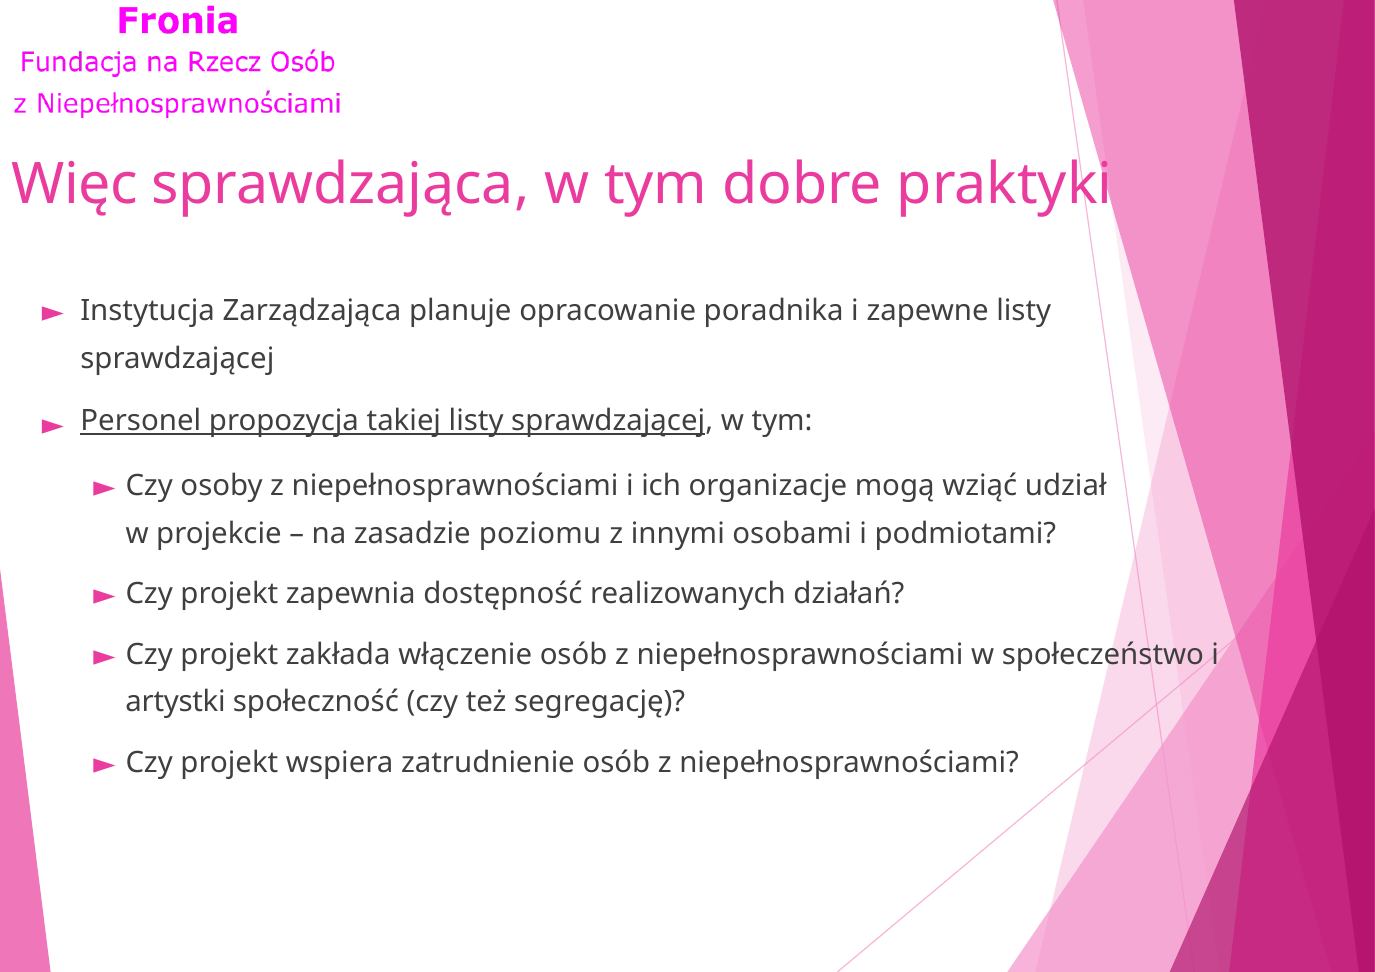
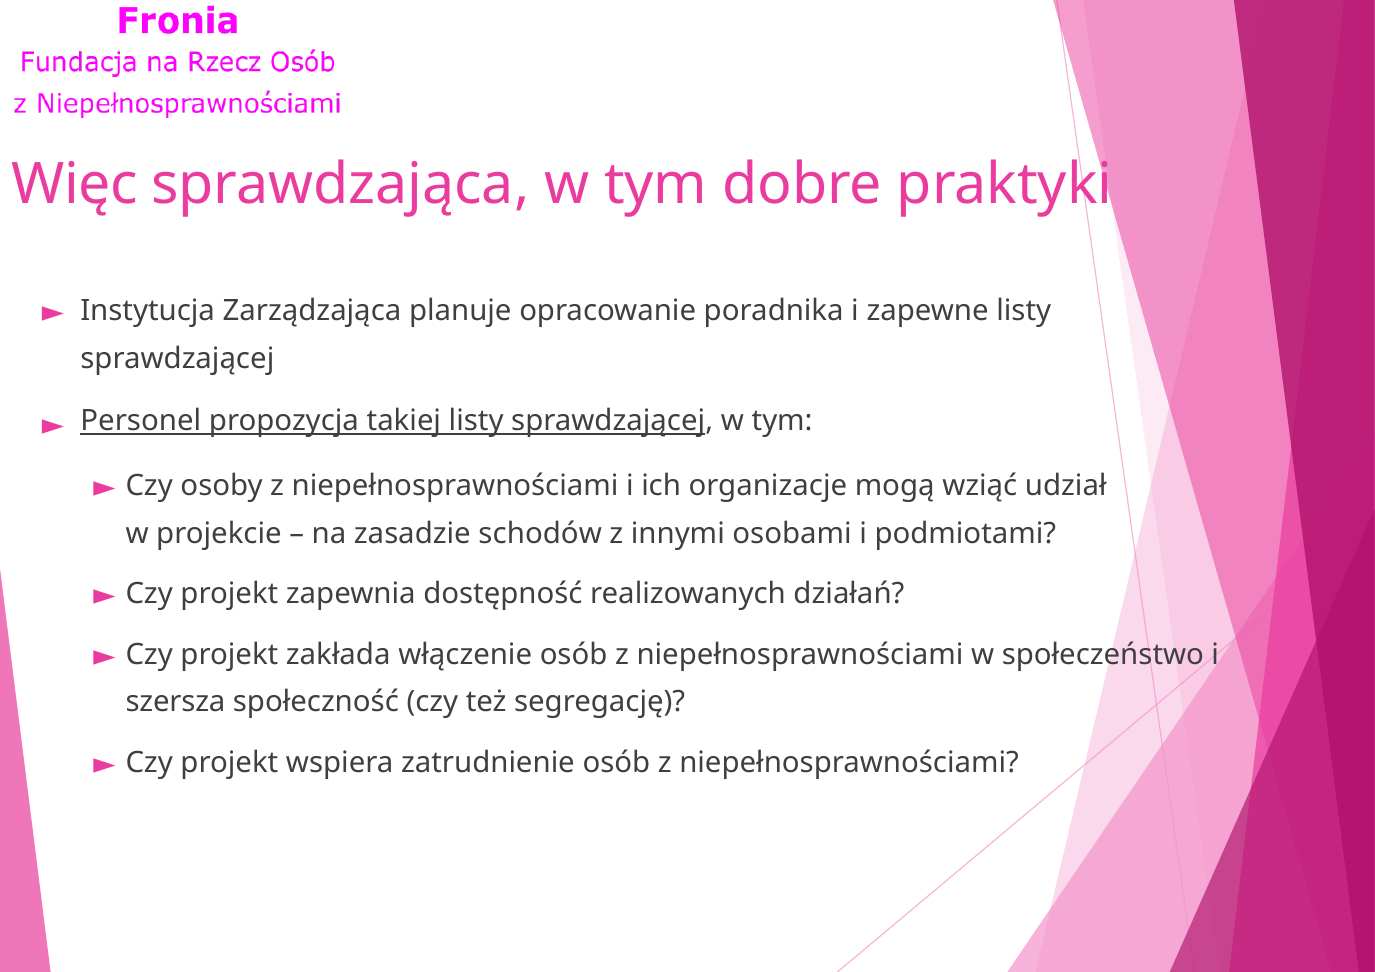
poziomu: poziomu -> schodów (540, 534)
artystki: artystki -> szersza (176, 702)
